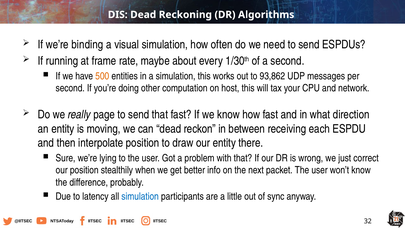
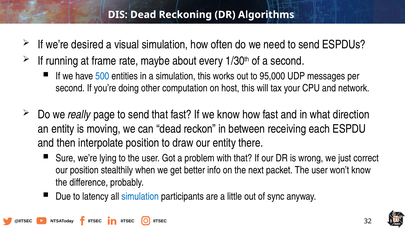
binding: binding -> desired (87, 44)
500 colour: orange -> blue (102, 76)
93,862: 93,862 -> 95,000 (272, 76)
